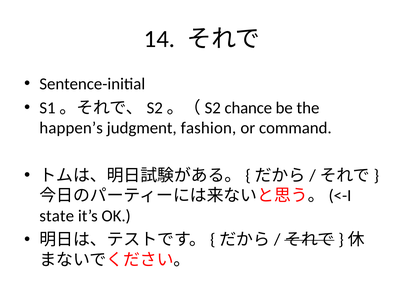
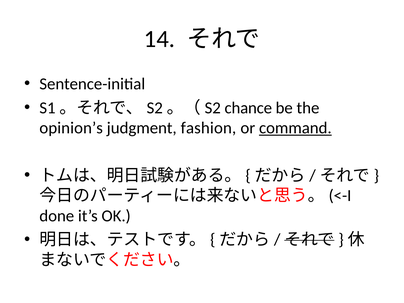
happen’s: happen’s -> opinion’s (71, 128)
command underline: none -> present (295, 128)
state: state -> done (57, 216)
